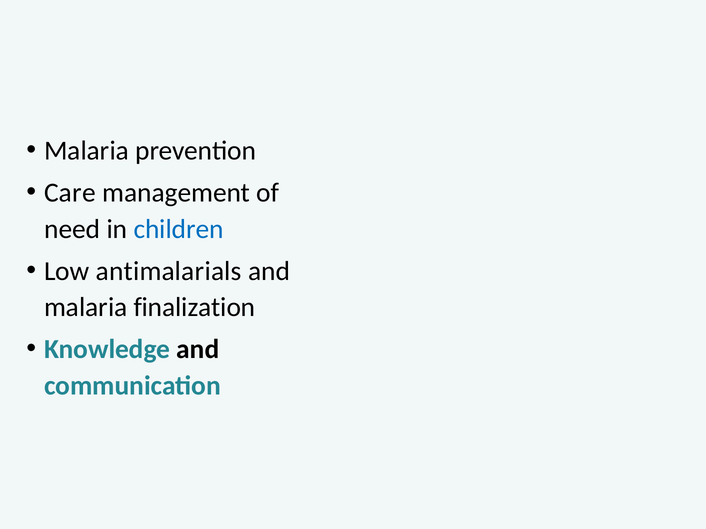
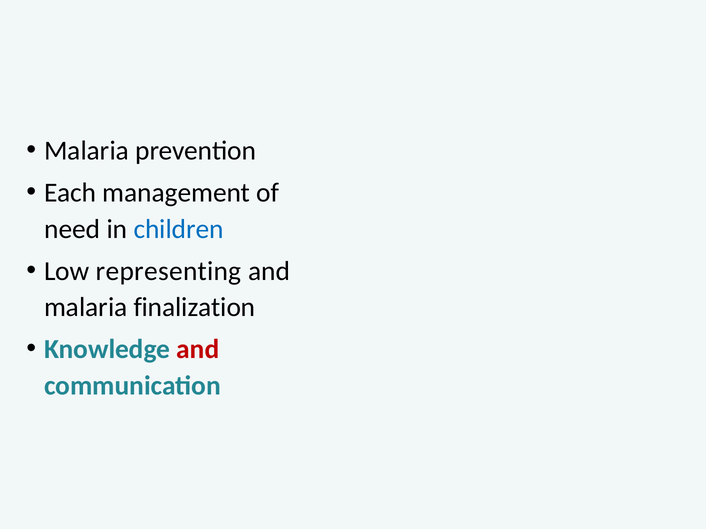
Care: Care -> Each (70, 193)
antimalarials: antimalarials -> representing (169, 271)
and colour: black -> red (198, 350)
